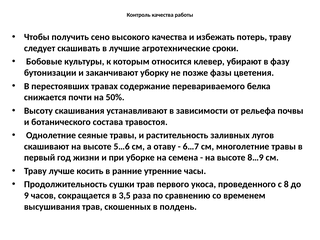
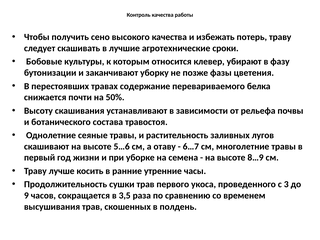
8: 8 -> 3 (286, 184)
